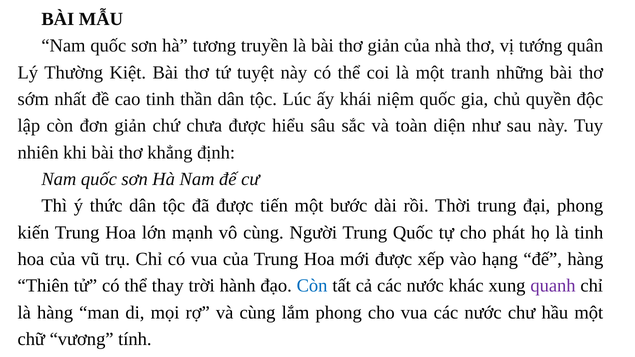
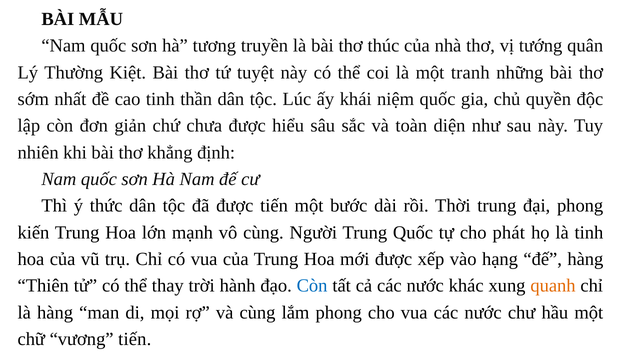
thơ giản: giản -> thúc (383, 46)
quanh colour: purple -> orange (553, 286)
vương tính: tính -> tiến (135, 339)
